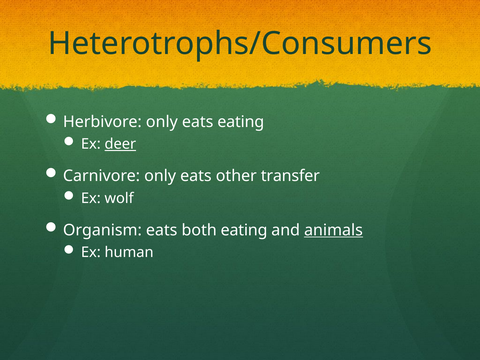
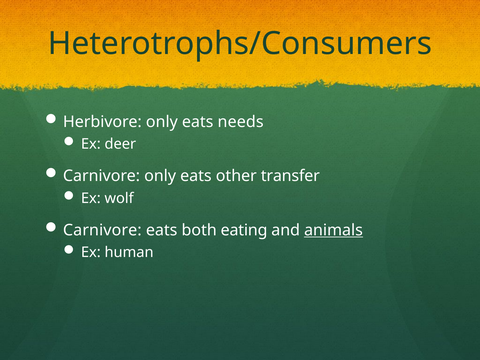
eats eating: eating -> needs (241, 122)
deer underline: present -> none (120, 144)
Organism: Organism -> Carnivore (102, 230)
